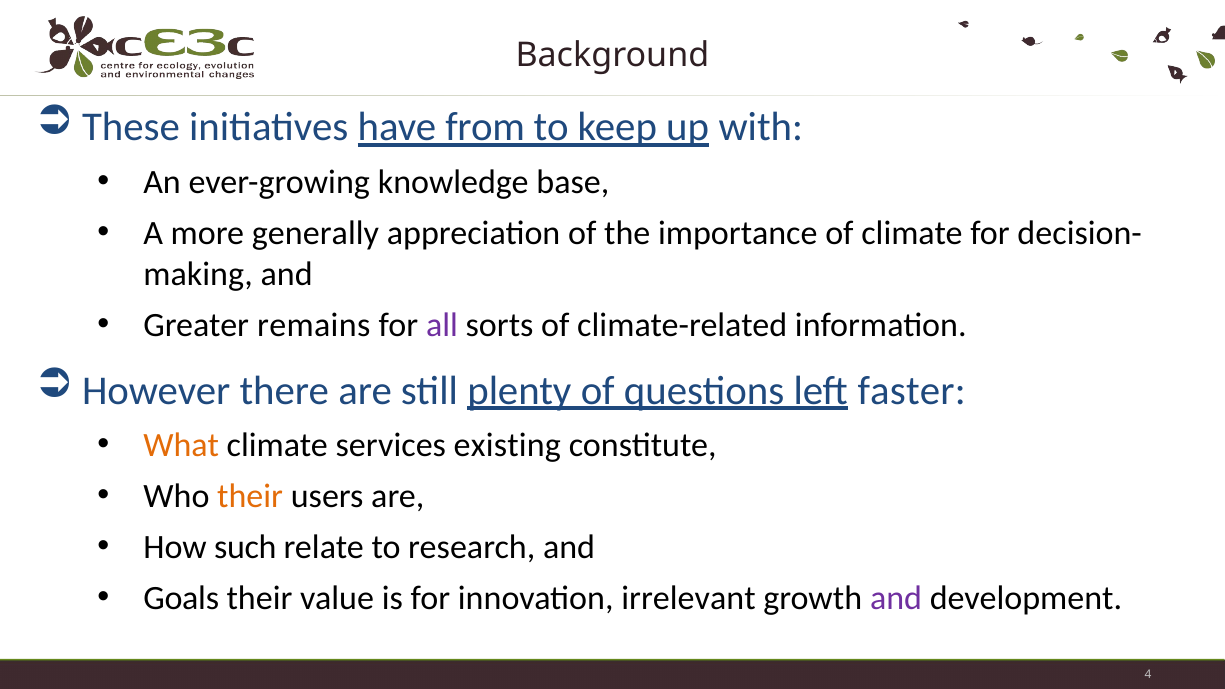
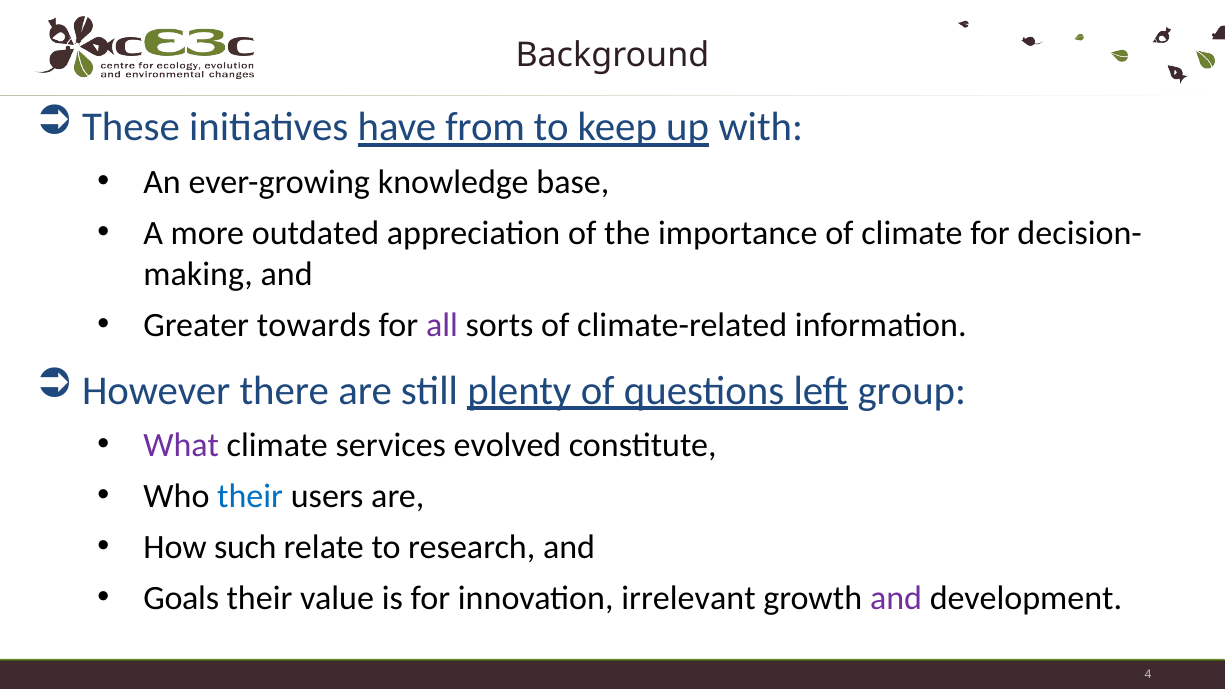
generally: generally -> outdated (316, 233)
remains: remains -> towards (314, 325)
faster: faster -> group (912, 391)
What colour: orange -> purple (181, 445)
existing: existing -> evolved (507, 445)
their colour: orange -> blue (250, 496)
